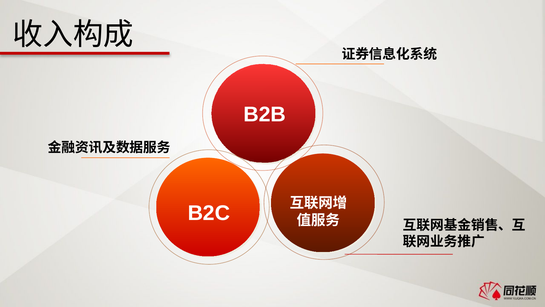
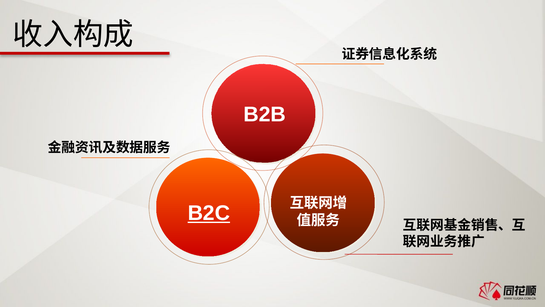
B2C underline: none -> present (209, 213)
